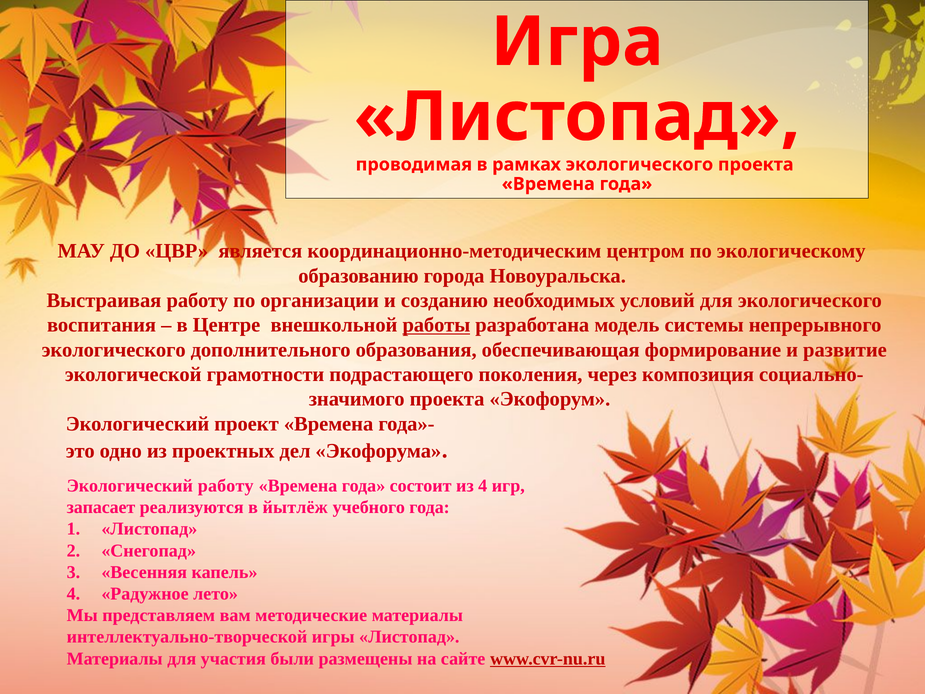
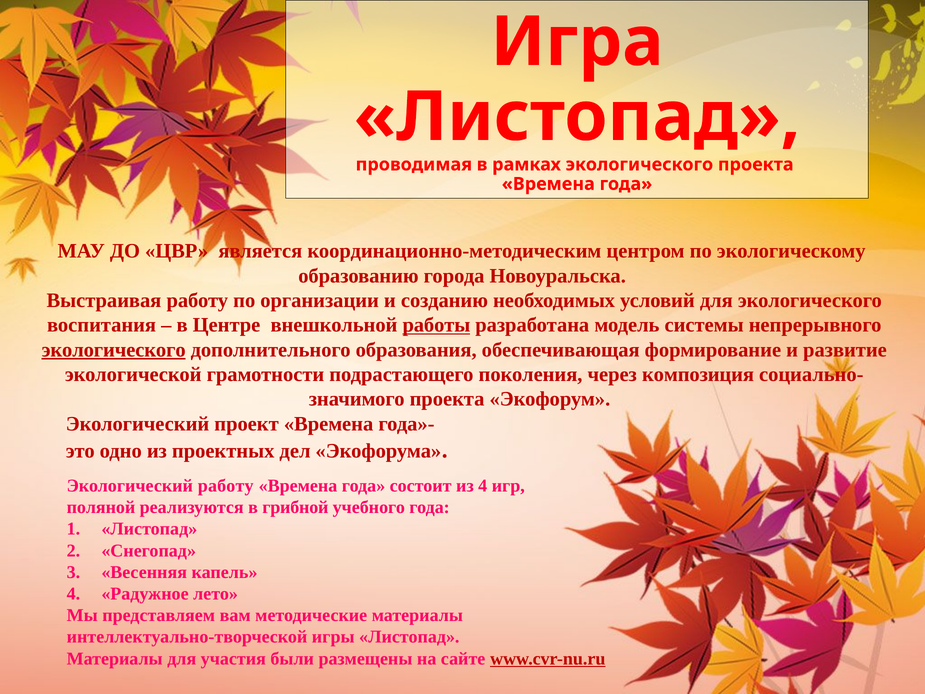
экологического underline: none -> present (114, 350)
запасает: запасает -> поляной (101, 507)
йытлёж: йытлёж -> грибной (295, 507)
